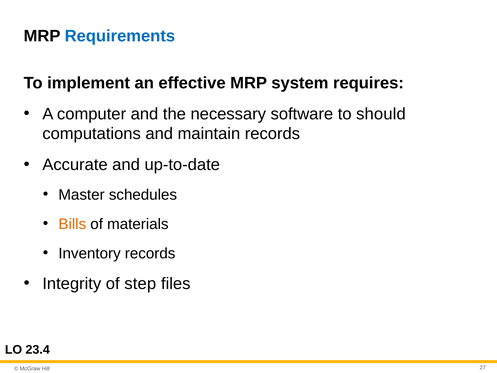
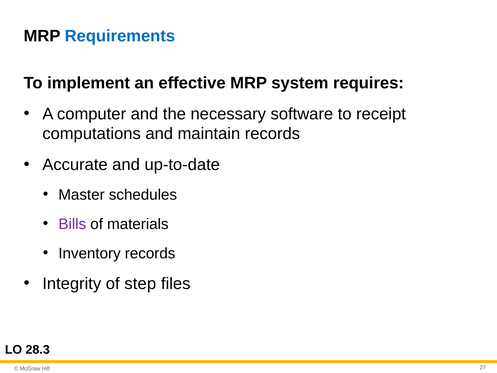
should: should -> receipt (381, 114)
Bills colour: orange -> purple (72, 224)
23.4: 23.4 -> 28.3 (38, 349)
